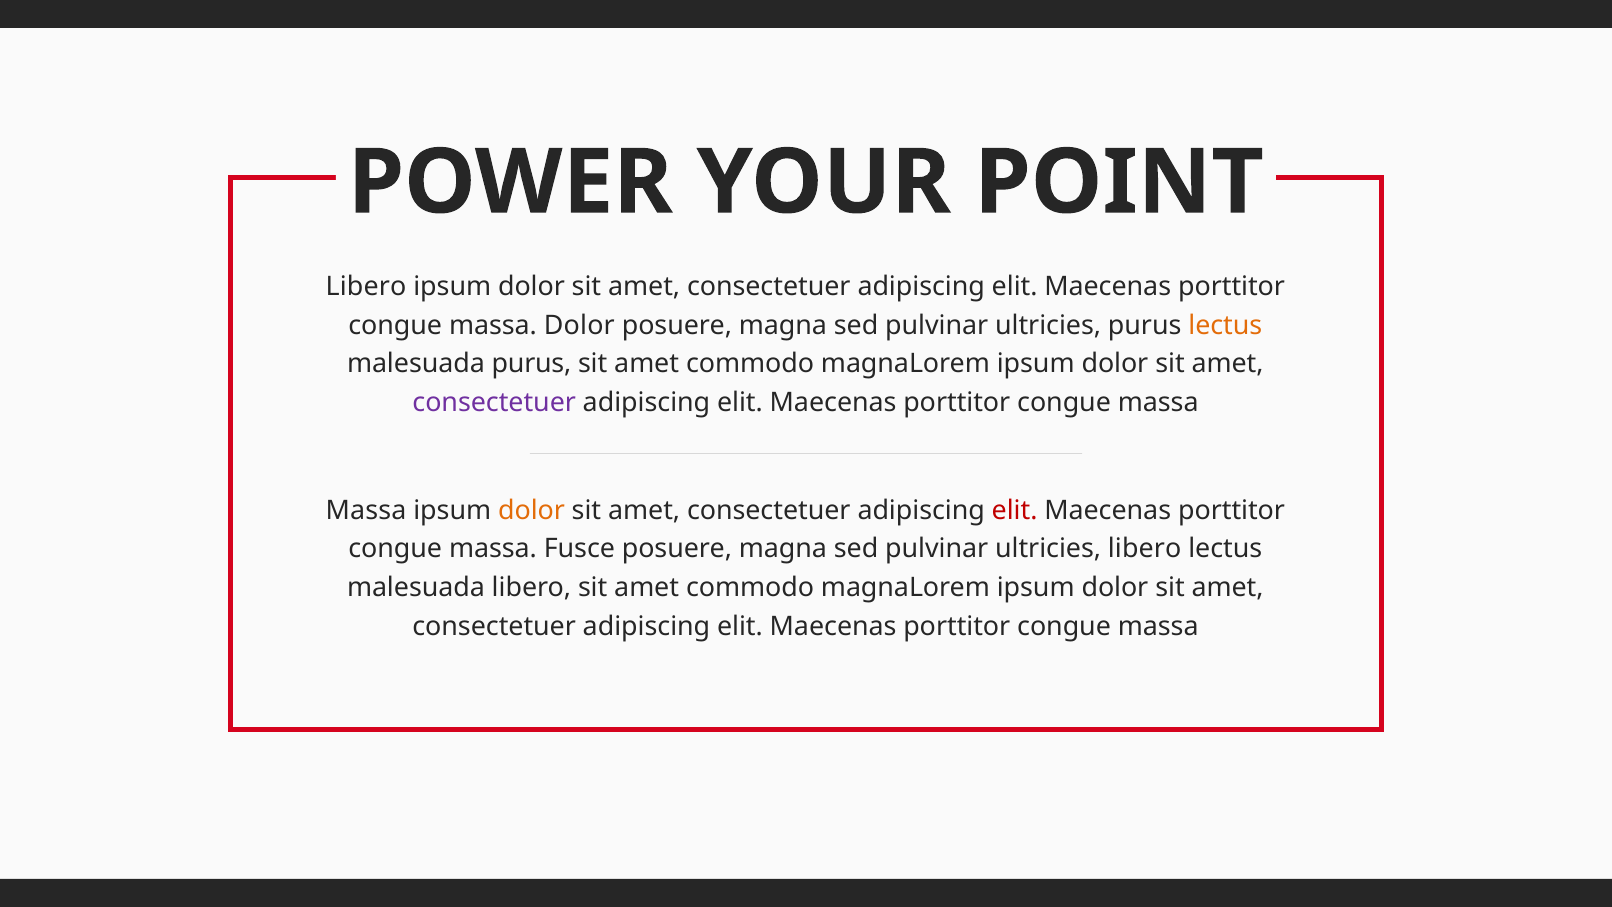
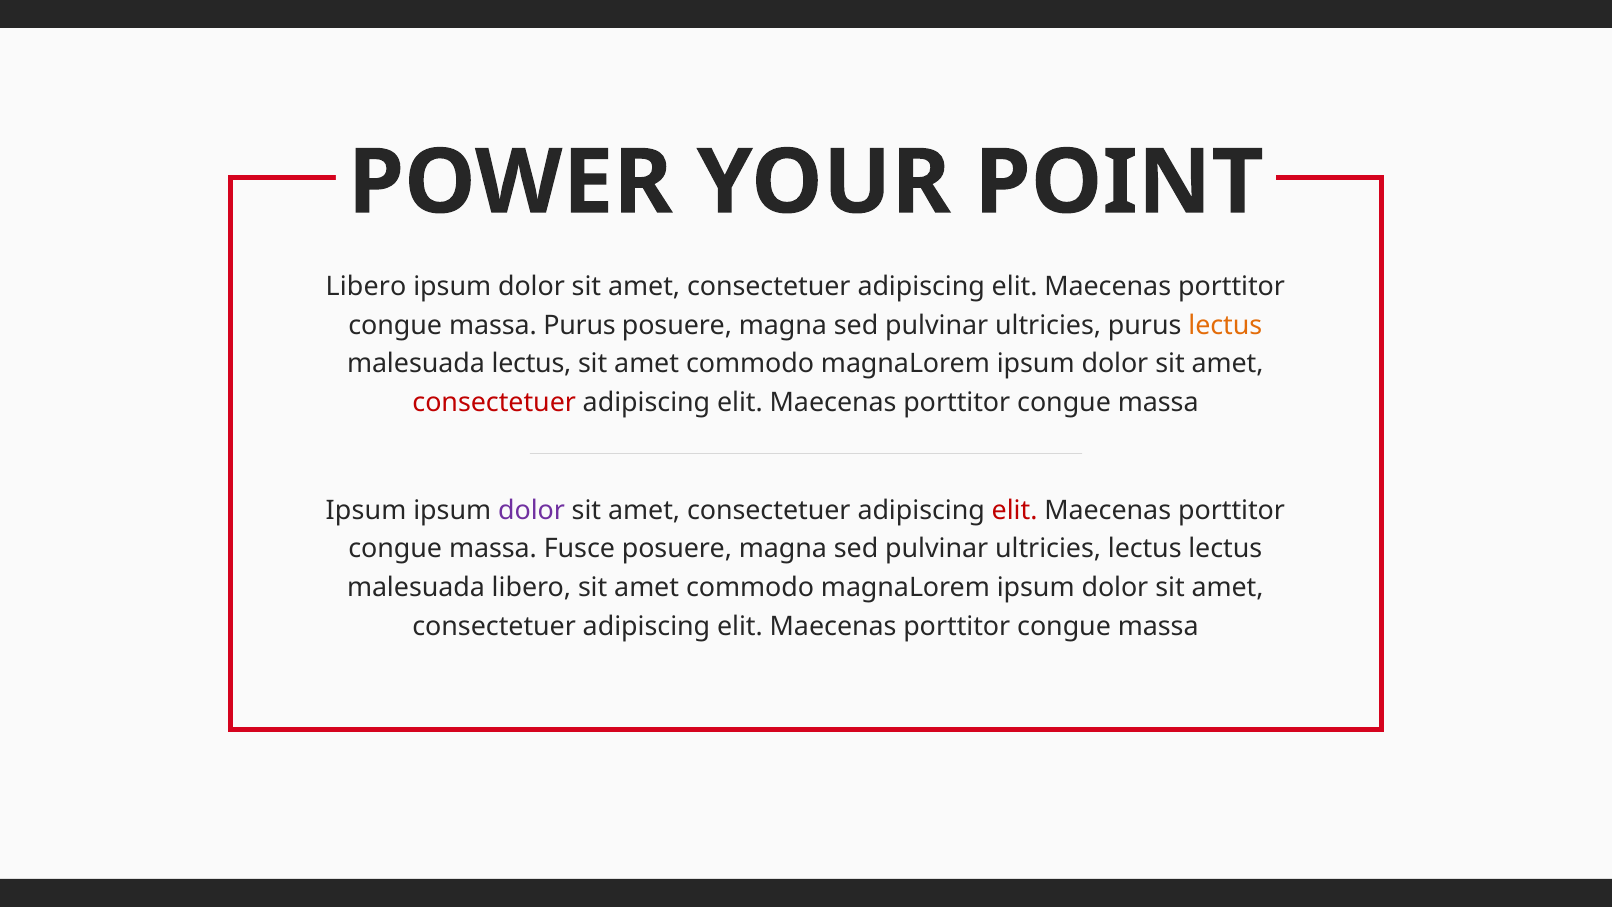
massa Dolor: Dolor -> Purus (580, 325)
malesuada purus: purus -> lectus (531, 364)
consectetuer colour: purple -> red (494, 403)
Massa: Massa -> Ipsum (366, 510)
dolor colour: orange -> purple (532, 510)
ultricies libero: libero -> lectus (1145, 549)
